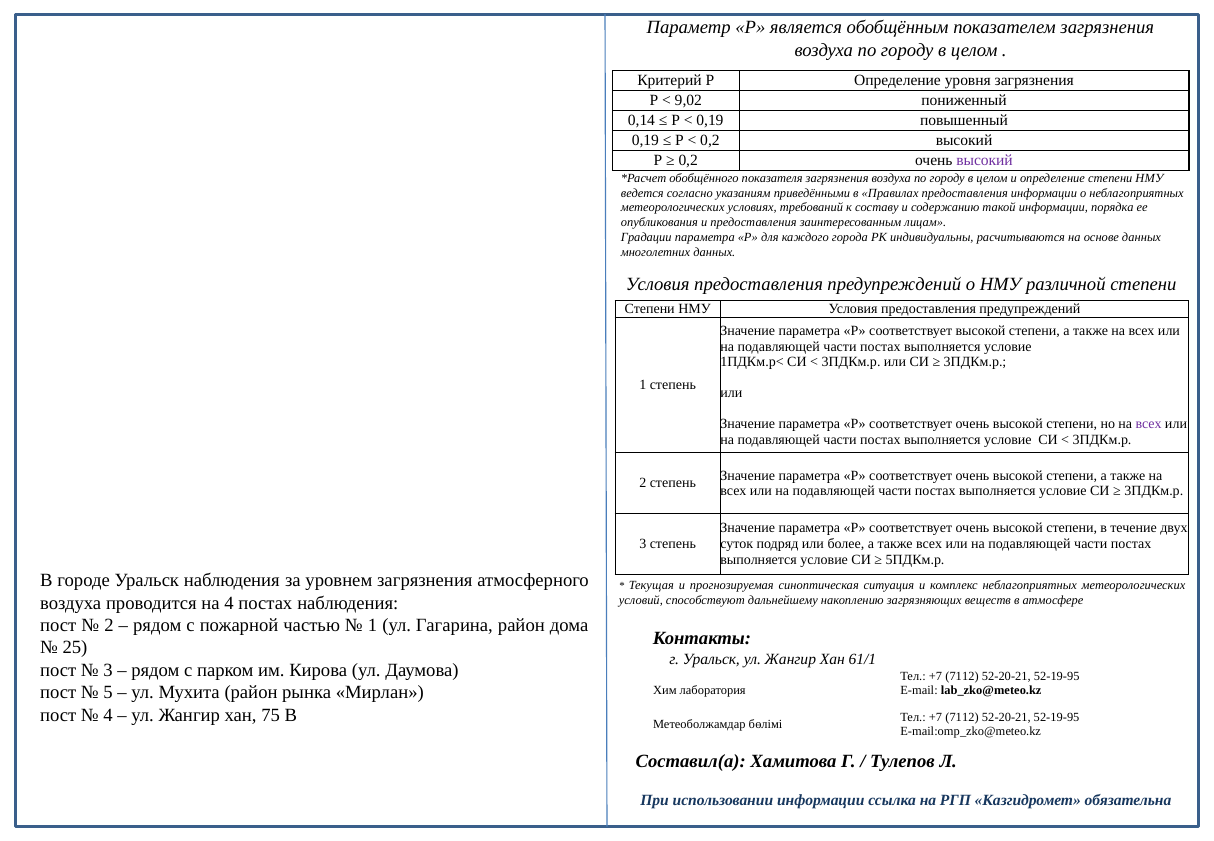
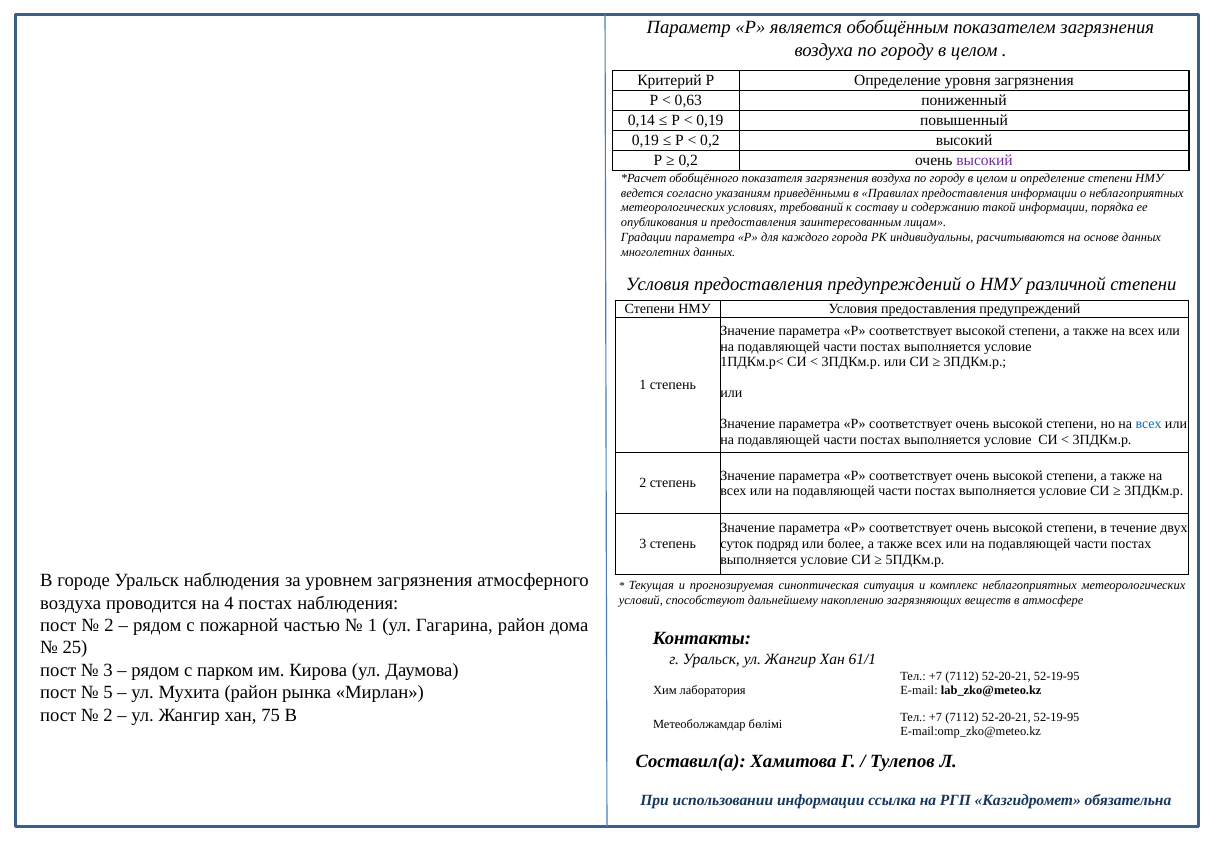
9,02: 9,02 -> 0,63 (688, 100)
всех colour: purple -> blue (1149, 424)
4: 4 -> 2 (108, 715)
